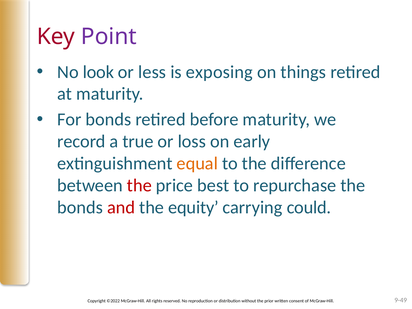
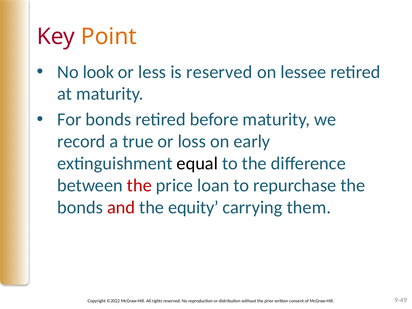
Point colour: purple -> orange (109, 37)
is exposing: exposing -> reserved (219, 72)
things: things -> lessee (303, 72)
equal colour: orange -> black (197, 164)
best: best -> loan (213, 186)
could: could -> them (309, 208)
